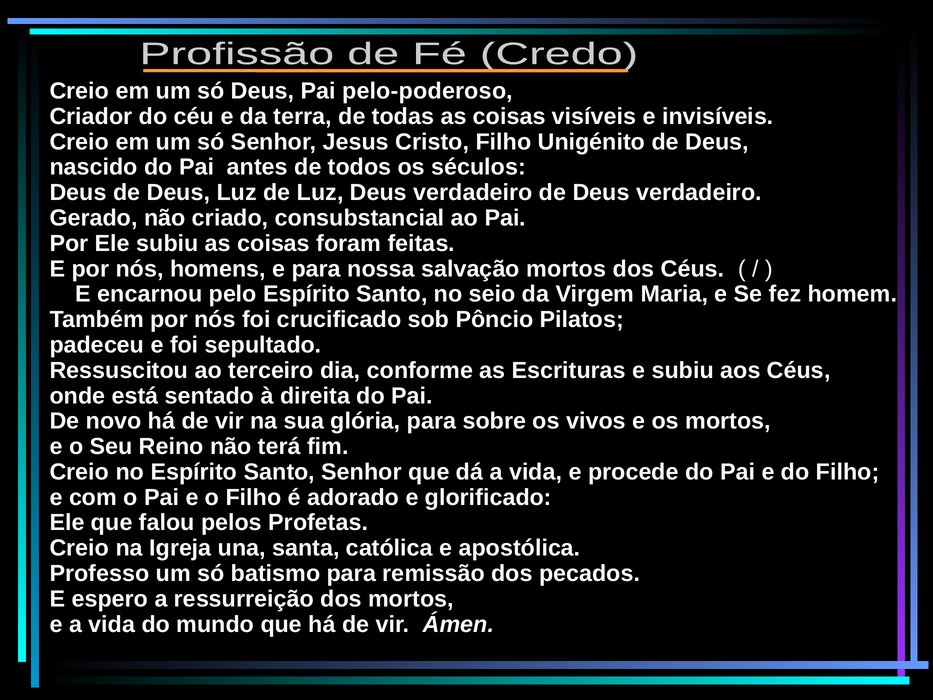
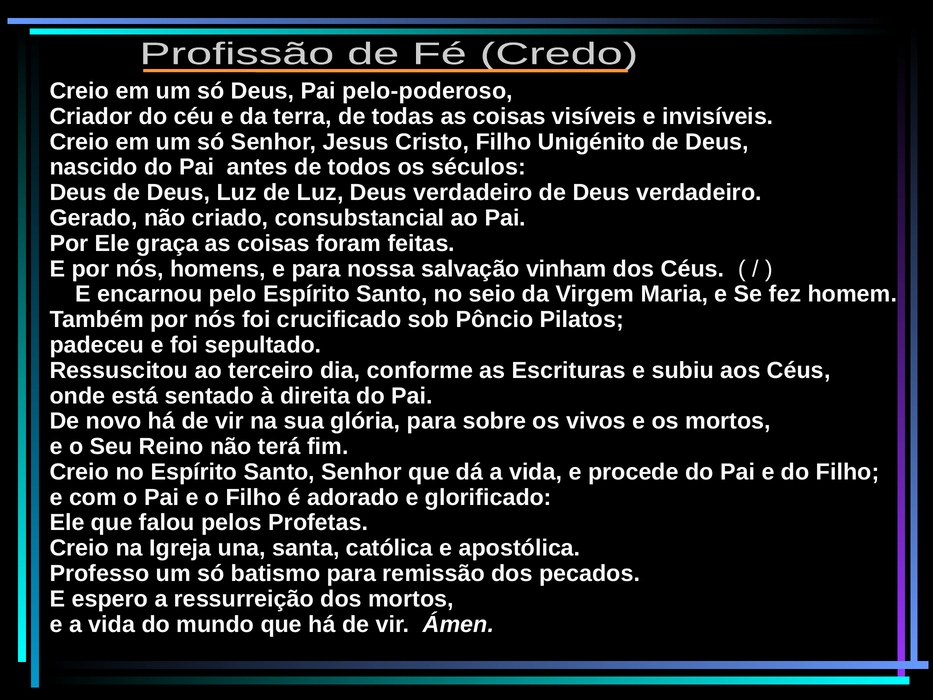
Ele subiu: subiu -> graça (167, 243)
salvação mortos: mortos -> vinham (566, 269)
